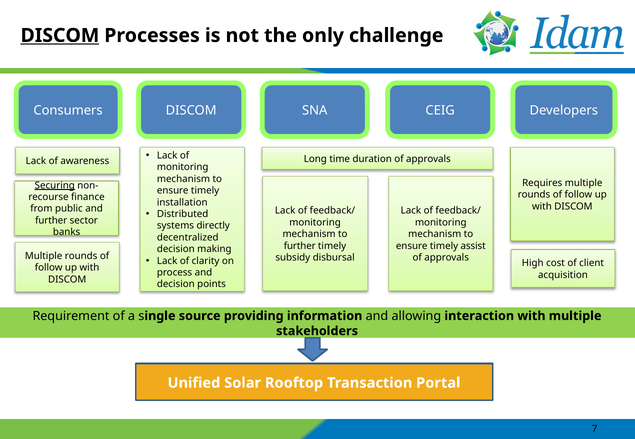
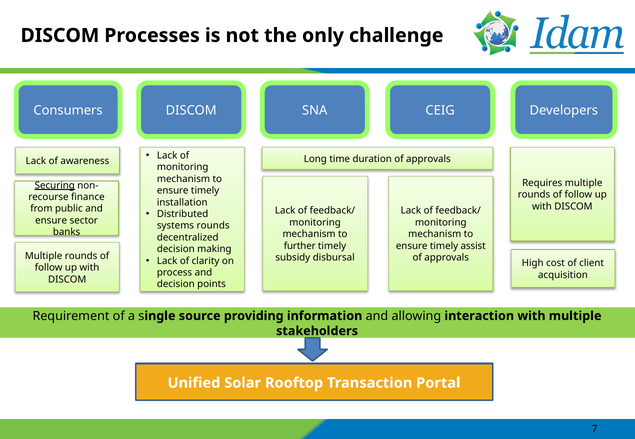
DISCOM underline: present -> none (60, 36)
further: further -> ensure (51, 221)
systems directly: directly -> rounds (213, 226)
